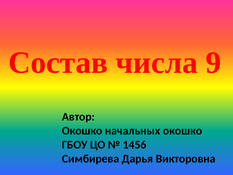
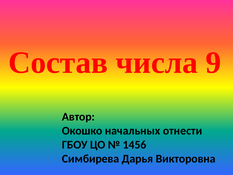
начальных окошко: окошко -> отнести (183, 130)
